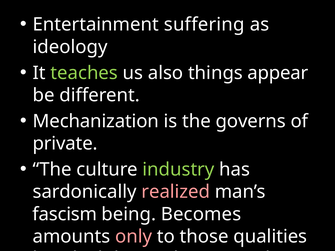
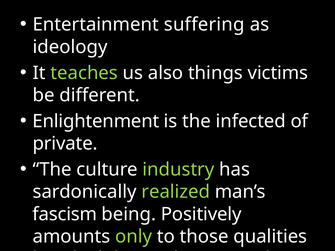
appear: appear -> victims (278, 73)
Mechanization: Mechanization -> Enlightenment (96, 121)
governs: governs -> infected (251, 121)
realized colour: pink -> light green (176, 192)
Becomes: Becomes -> Positively (201, 214)
only colour: pink -> light green (134, 237)
